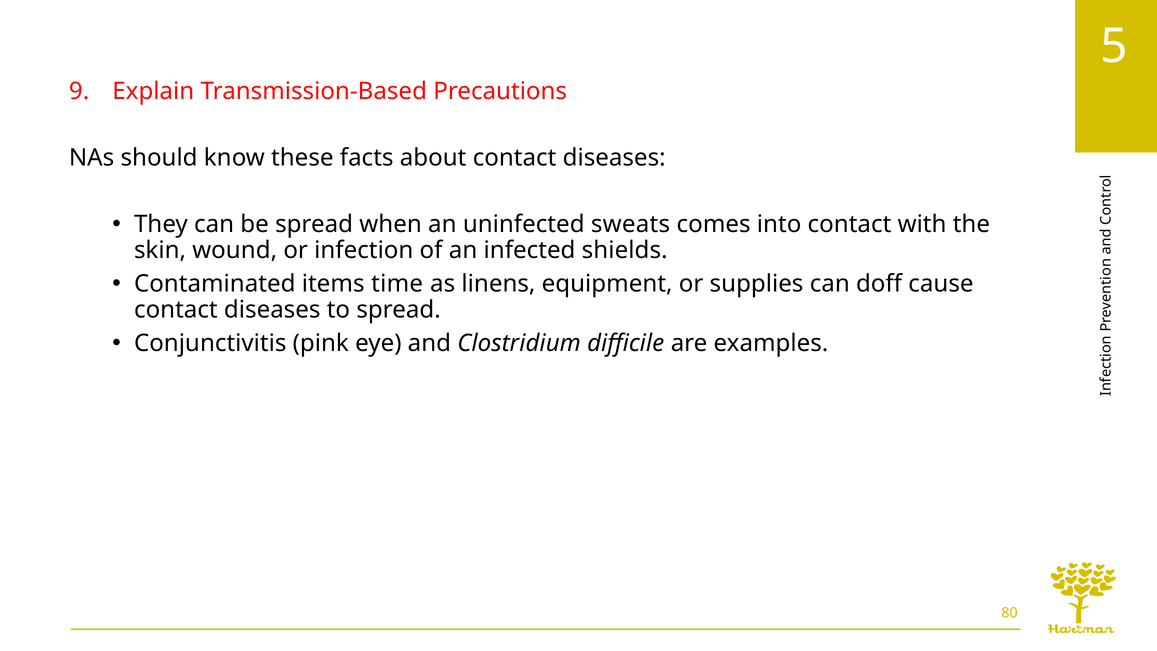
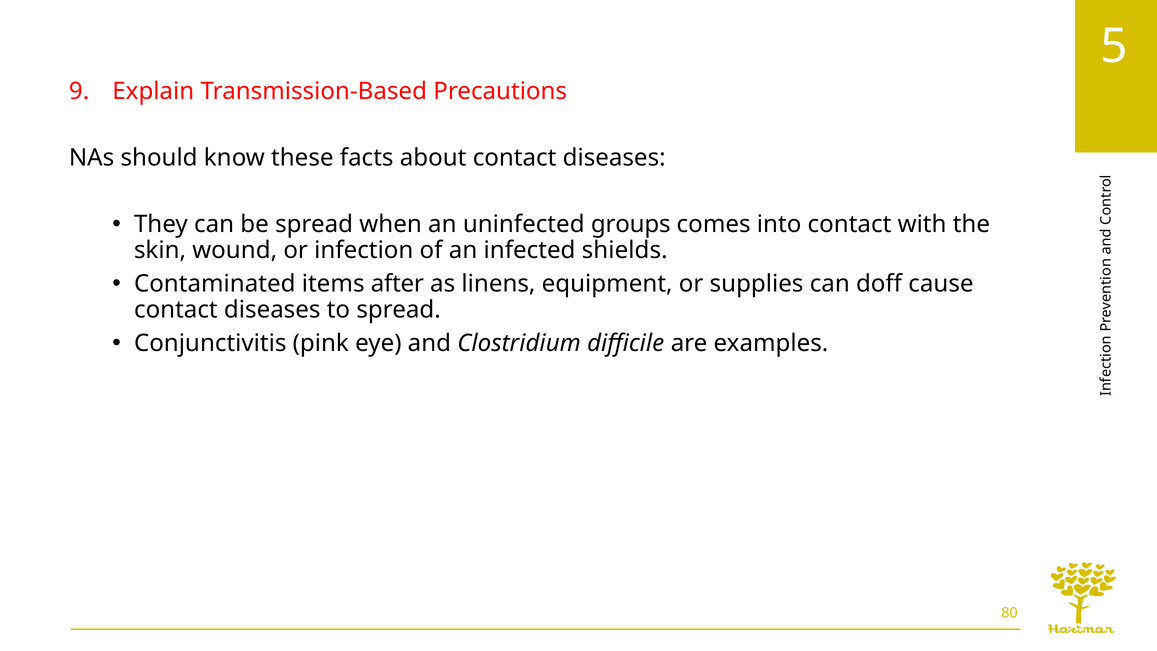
sweats: sweats -> groups (631, 224)
time: time -> after (397, 284)
